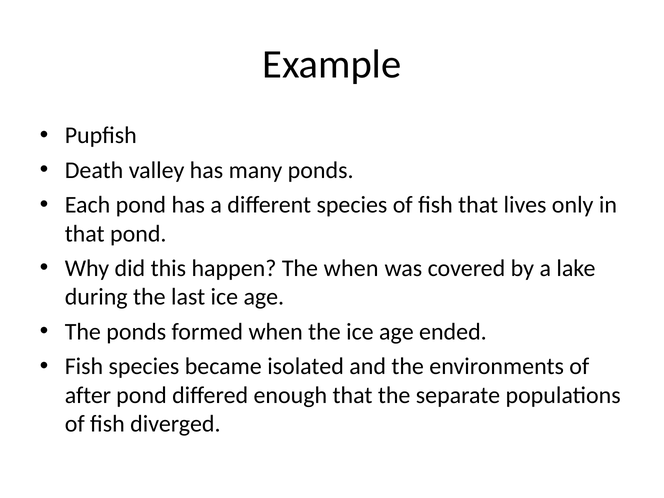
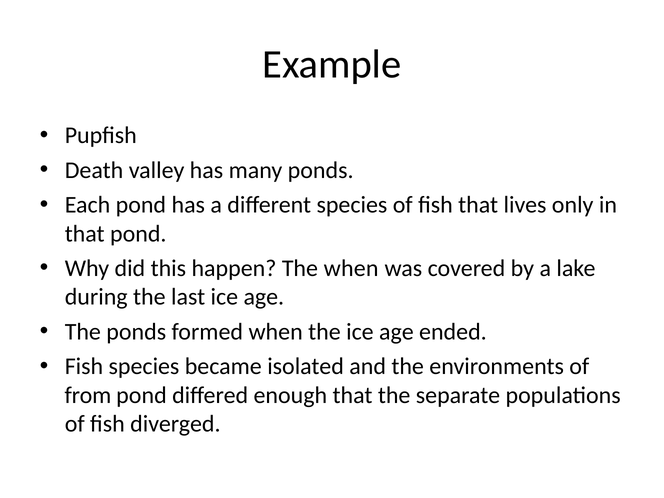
after: after -> from (88, 395)
